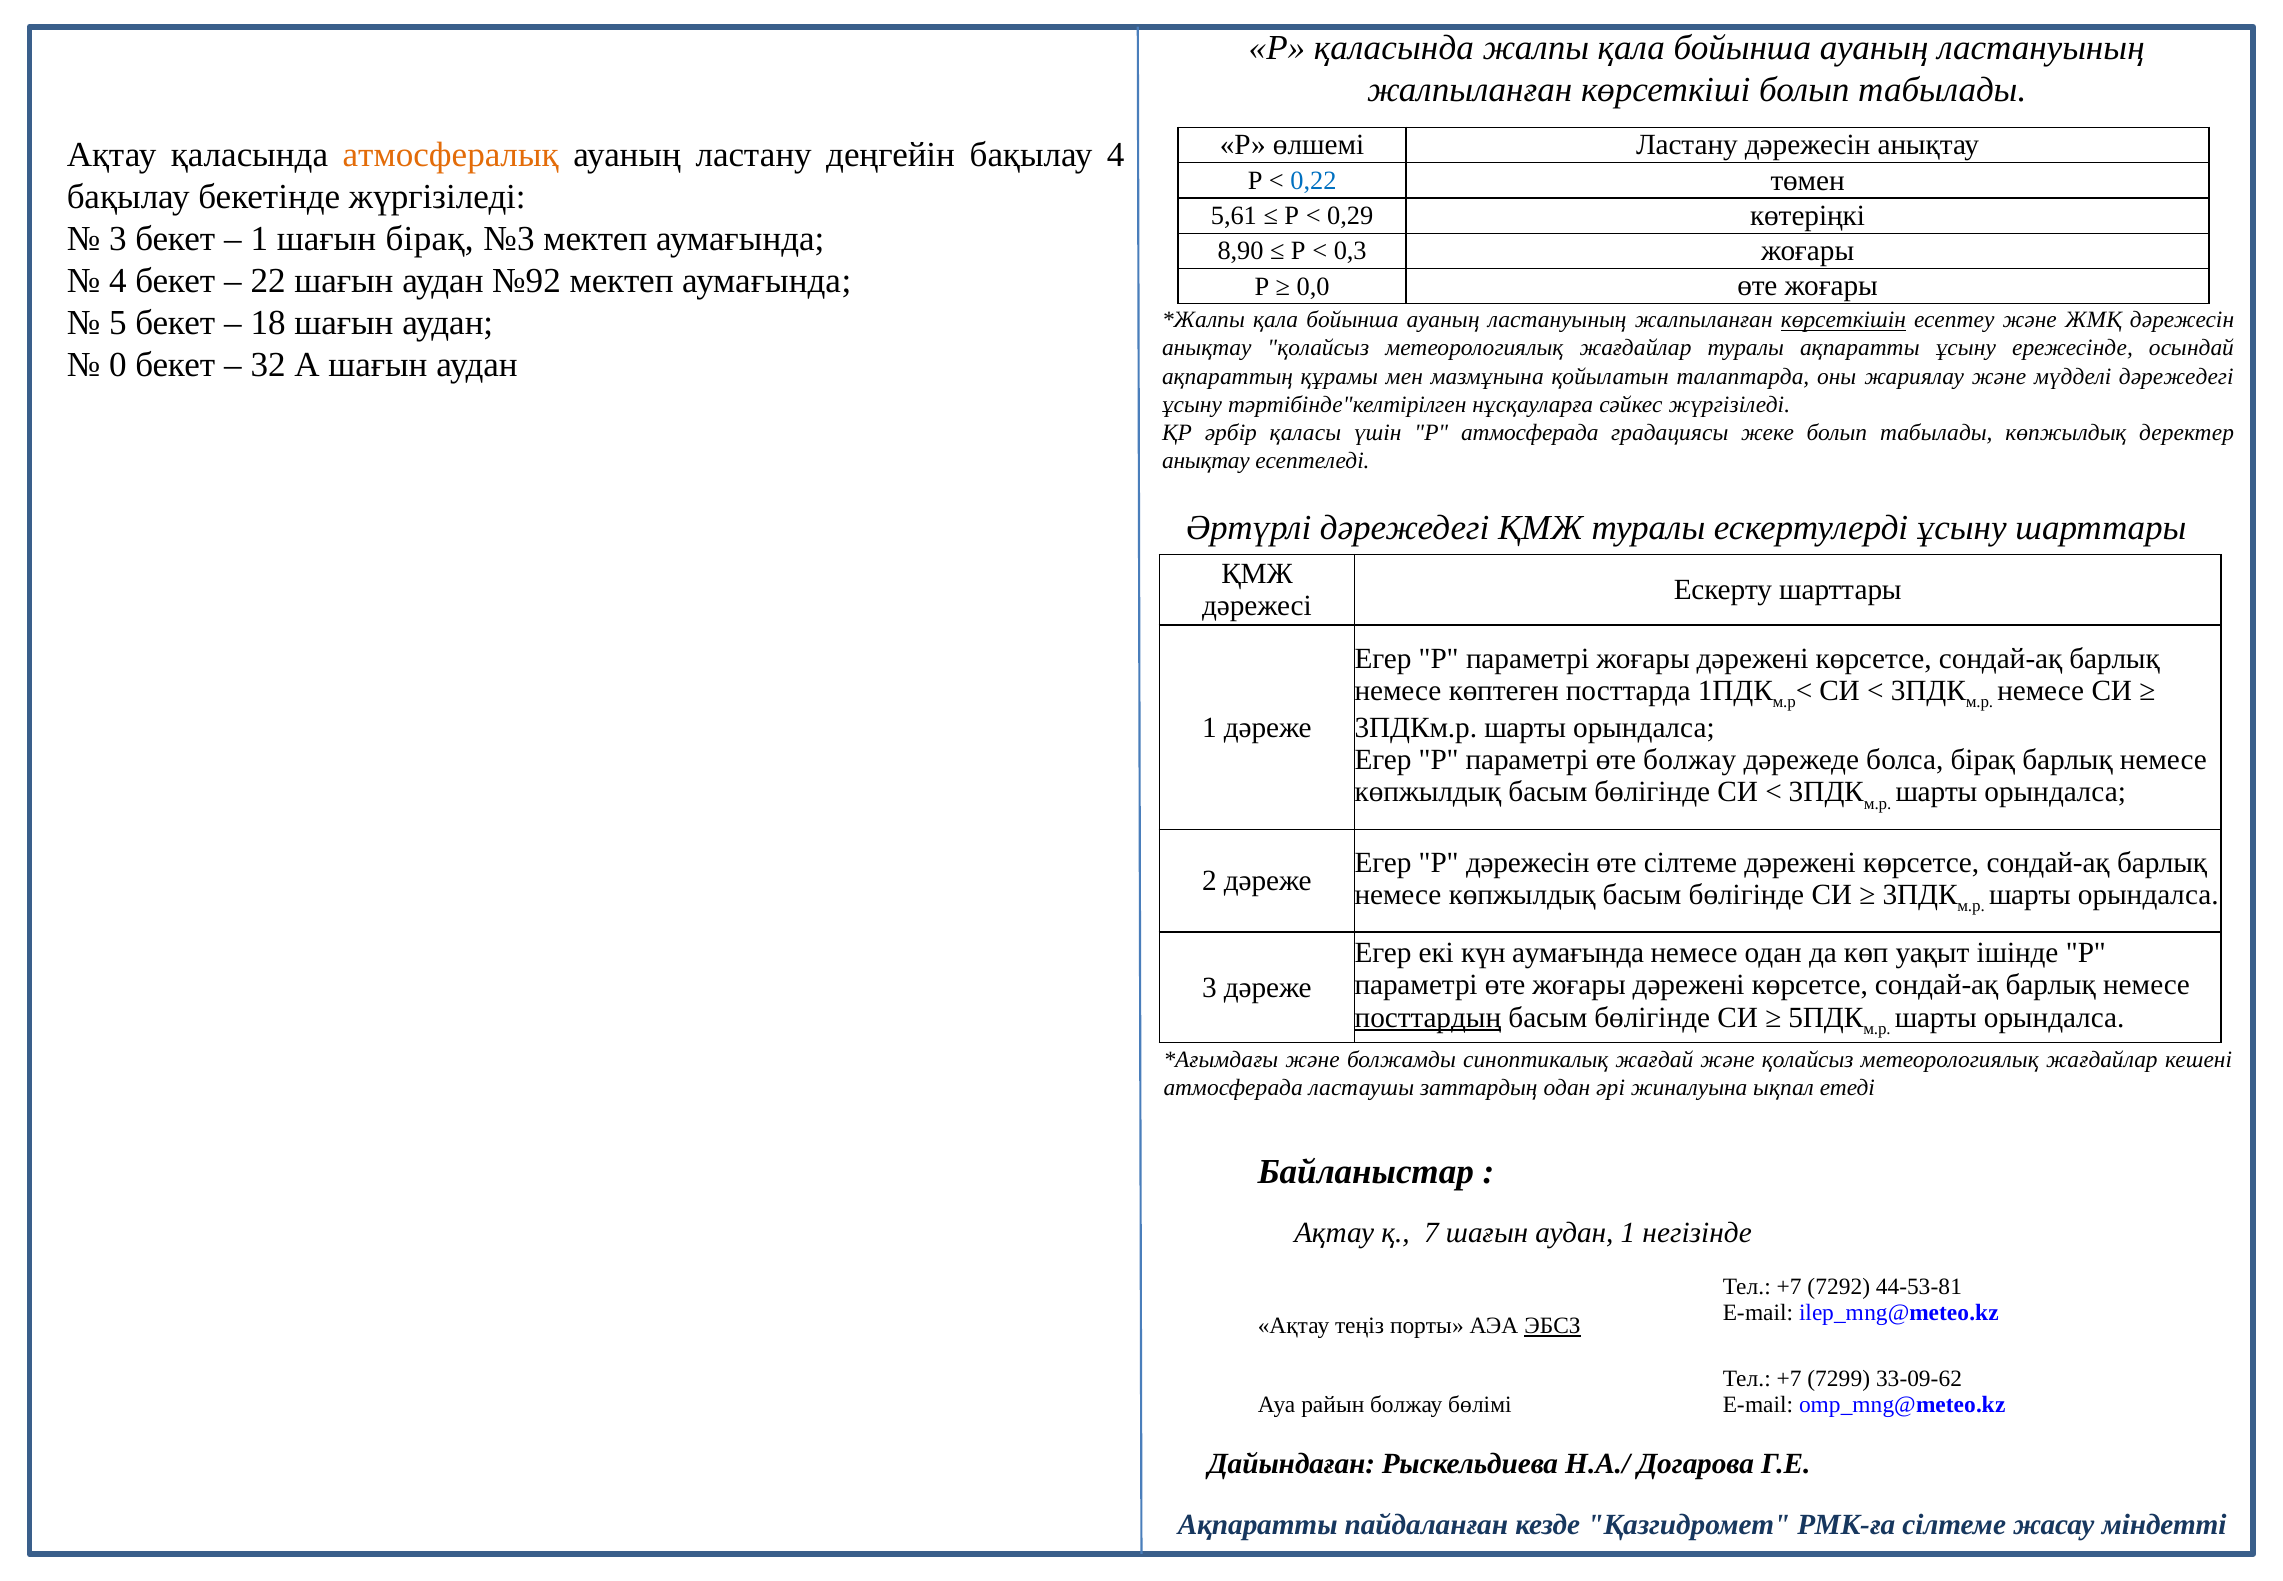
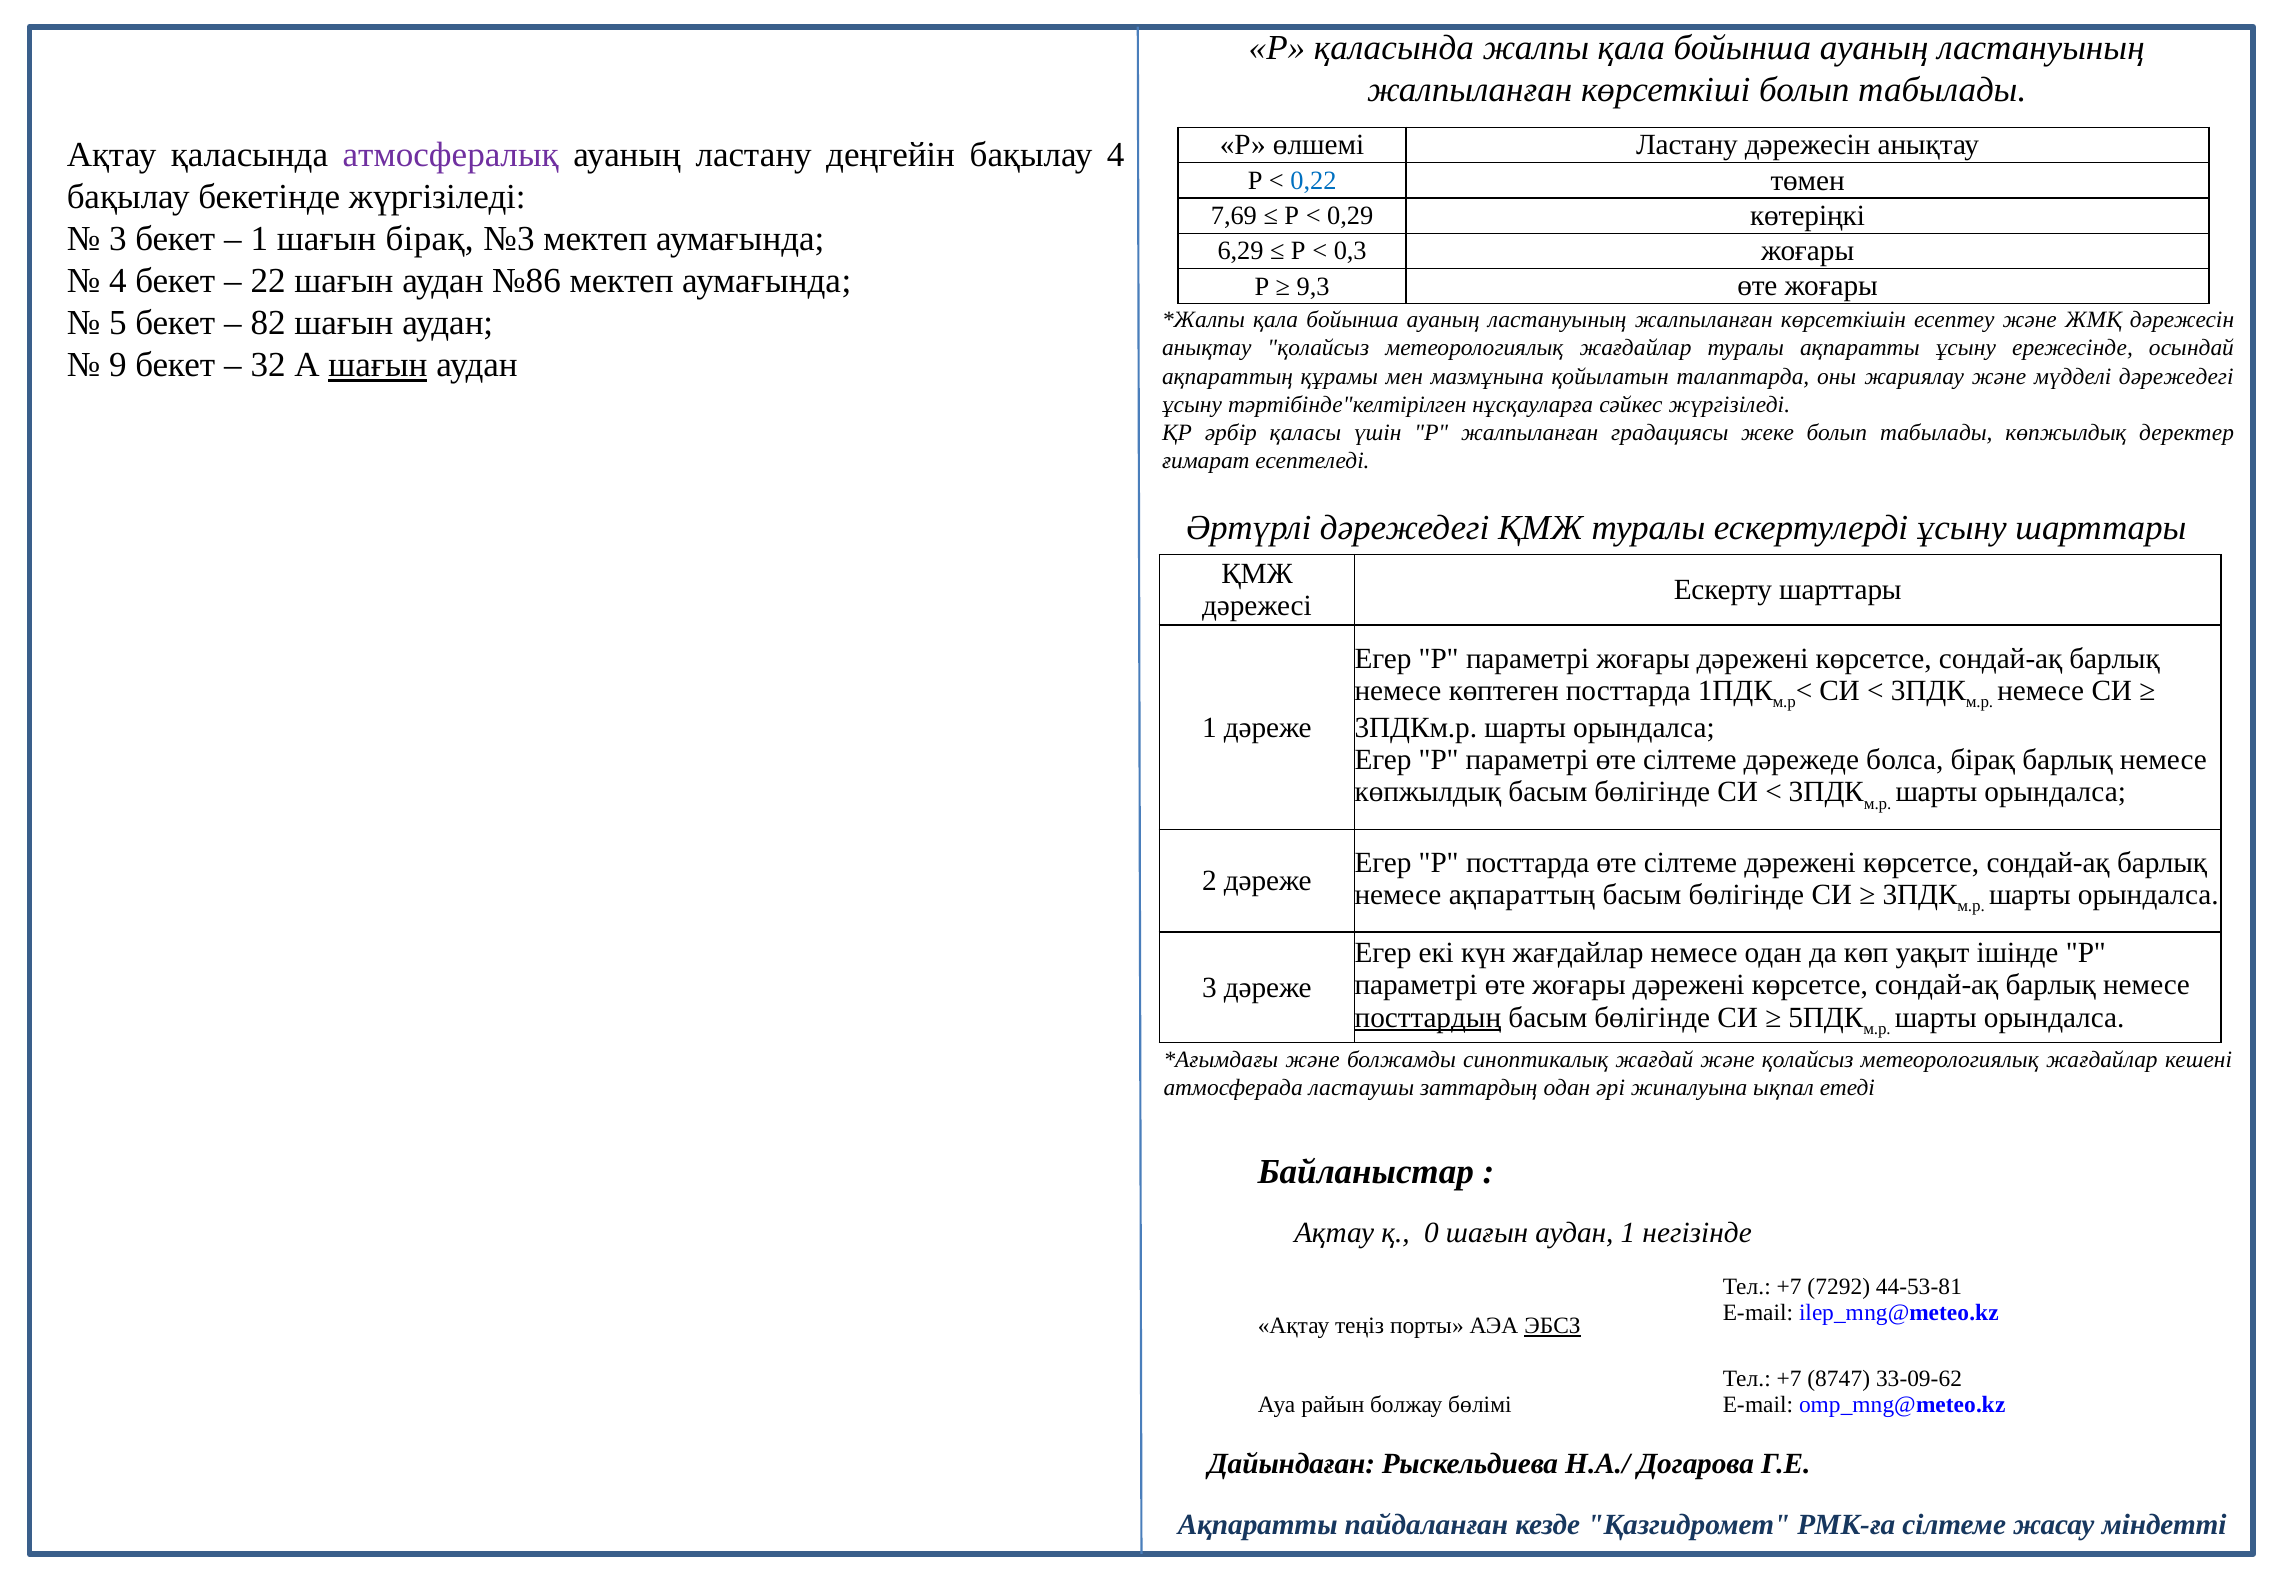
атмосфералық colour: orange -> purple (451, 155)
5,61: 5,61 -> 7,69 (1234, 216)
8,90: 8,90 -> 6,29 (1241, 251)
№92: №92 -> №86 (527, 281)
0,0: 0,0 -> 9,3 (1313, 286)
18: 18 -> 82 (268, 323)
көрсеткішін underline: present -> none (1843, 320)
0: 0 -> 9 (118, 365)
шағын underline: none -> present (378, 365)
Р атмосферада: атмосферада -> жалпыланған (1530, 432)
анықтау: анықтау -> ғимарат (1206, 460)
параметрі өте болжау: болжау -> сілтеме (1690, 760)
Р дәрежесін: дәрежесін -> посттарда (1528, 862)
көпжылдық: көпжылдық -> ақпараттың (1522, 895)
күн аумағында: аумағында -> жағдайлар (1578, 953)
7: 7 -> 0 (1431, 1232)
7299: 7299 -> 8747 (1839, 1379)
